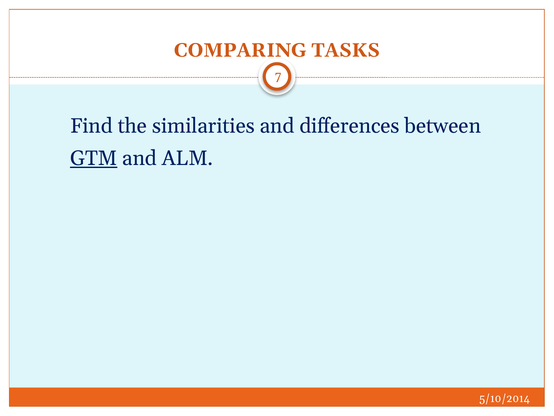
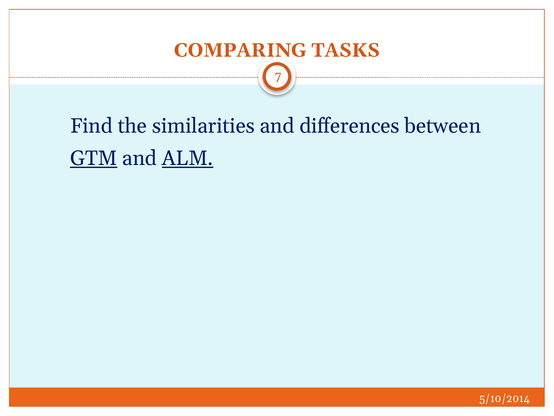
ALM underline: none -> present (188, 158)
